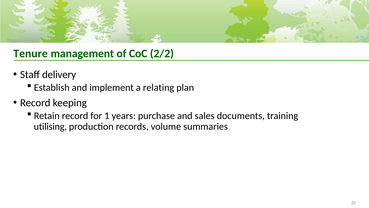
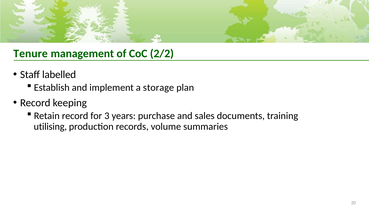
delivery: delivery -> labelled (59, 74)
relating: relating -> storage (159, 87)
1: 1 -> 3 (107, 116)
